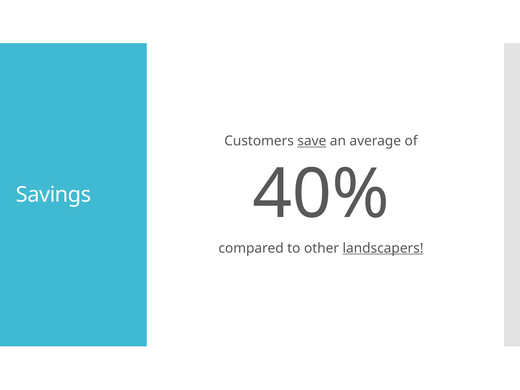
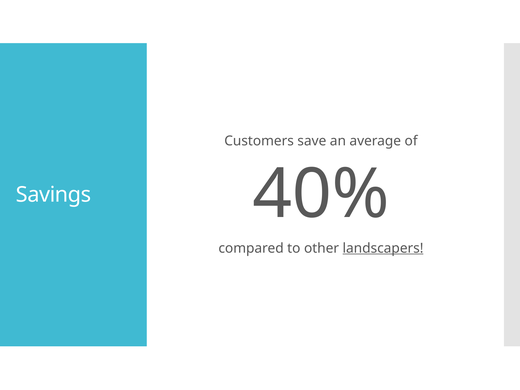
save underline: present -> none (312, 141)
